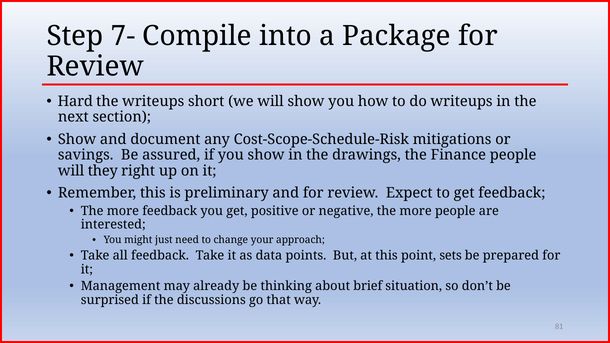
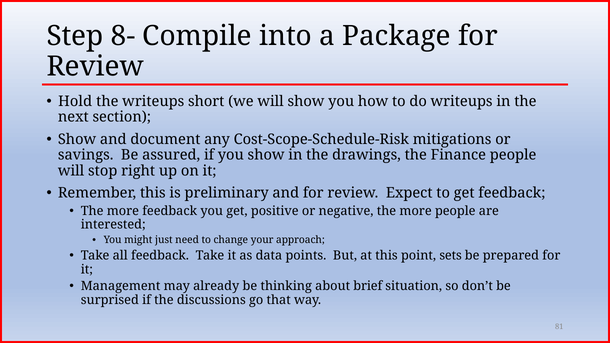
7-: 7- -> 8- (123, 36)
Hard: Hard -> Hold (75, 101)
they: they -> stop (103, 171)
